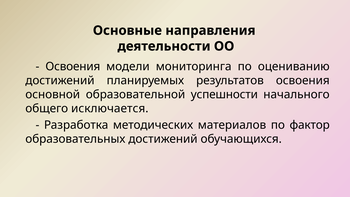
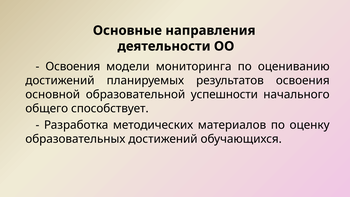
исключается: исключается -> способствует (110, 109)
фактор: фактор -> оценку (310, 125)
